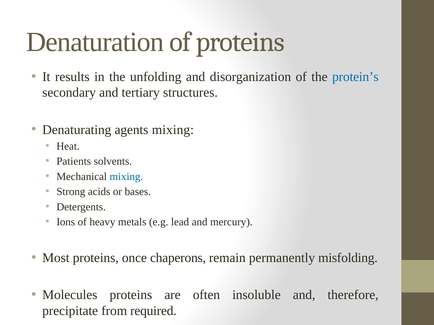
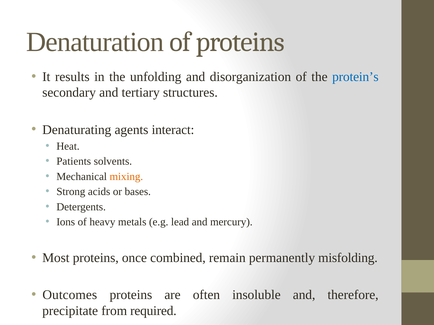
agents mixing: mixing -> interact (173, 130)
mixing colour: blue -> orange (126, 177)
chaperons: chaperons -> combined (178, 258)
Molecules: Molecules -> Outcomes (70, 295)
